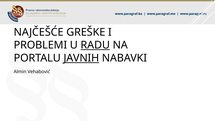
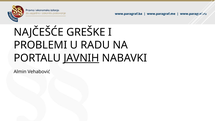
RADU underline: present -> none (95, 45)
